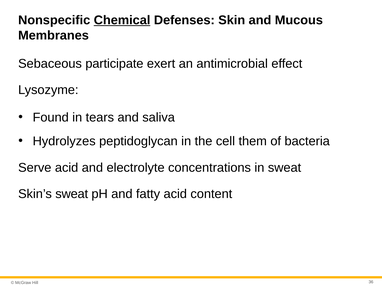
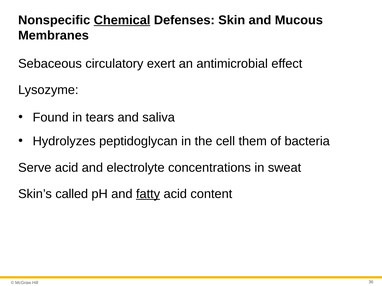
participate: participate -> circulatory (114, 64)
Skin’s sweat: sweat -> called (72, 194)
fatty underline: none -> present (148, 194)
